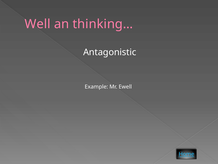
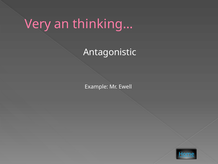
Well: Well -> Very (38, 24)
